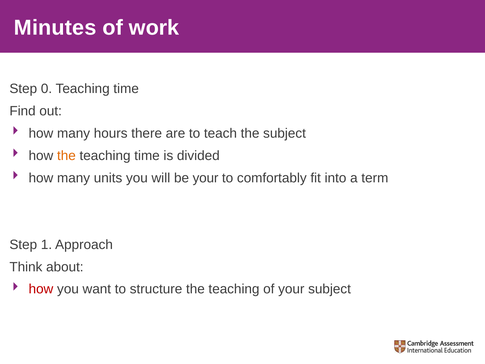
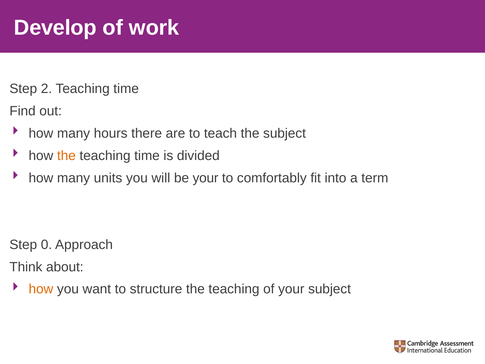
Minutes: Minutes -> Develop (55, 28)
0: 0 -> 2 (46, 89)
1: 1 -> 0 (46, 245)
how colour: red -> orange (41, 289)
